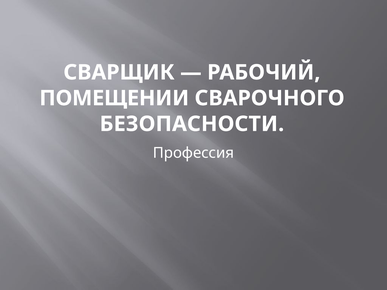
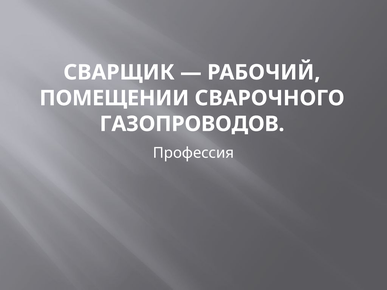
БЕЗОПАСНОСТИ: БЕЗОПАСНОСТИ -> ГАЗОПРОВОДОВ (192, 124)
